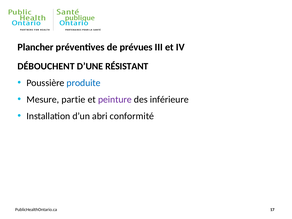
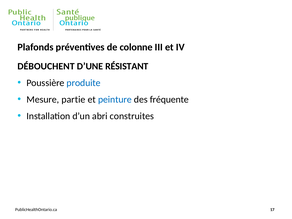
Plancher: Plancher -> Plafonds (36, 47)
prévues: prévues -> colonne (136, 47)
peinture colour: purple -> blue (115, 99)
inférieure: inférieure -> fréquente (169, 99)
conformité: conformité -> construites (132, 116)
